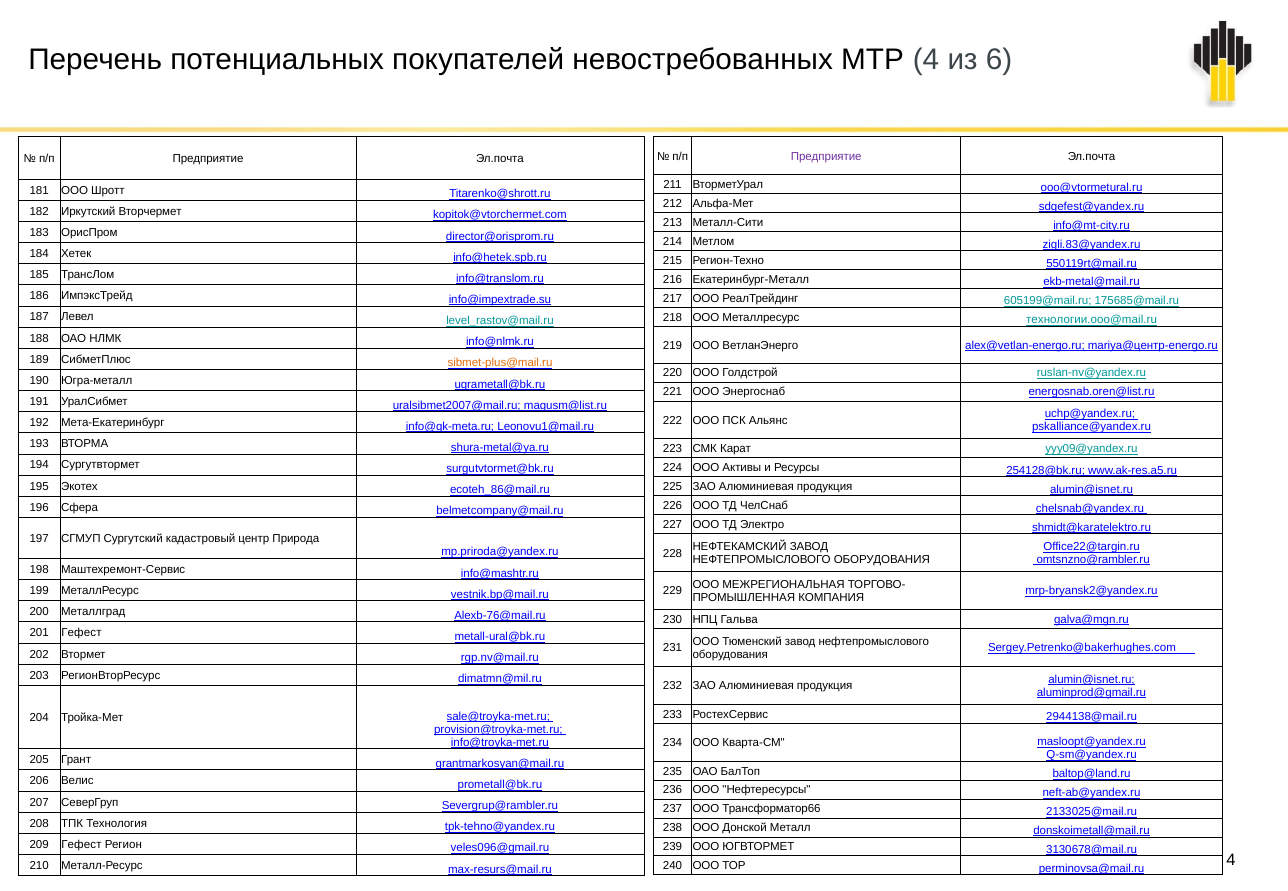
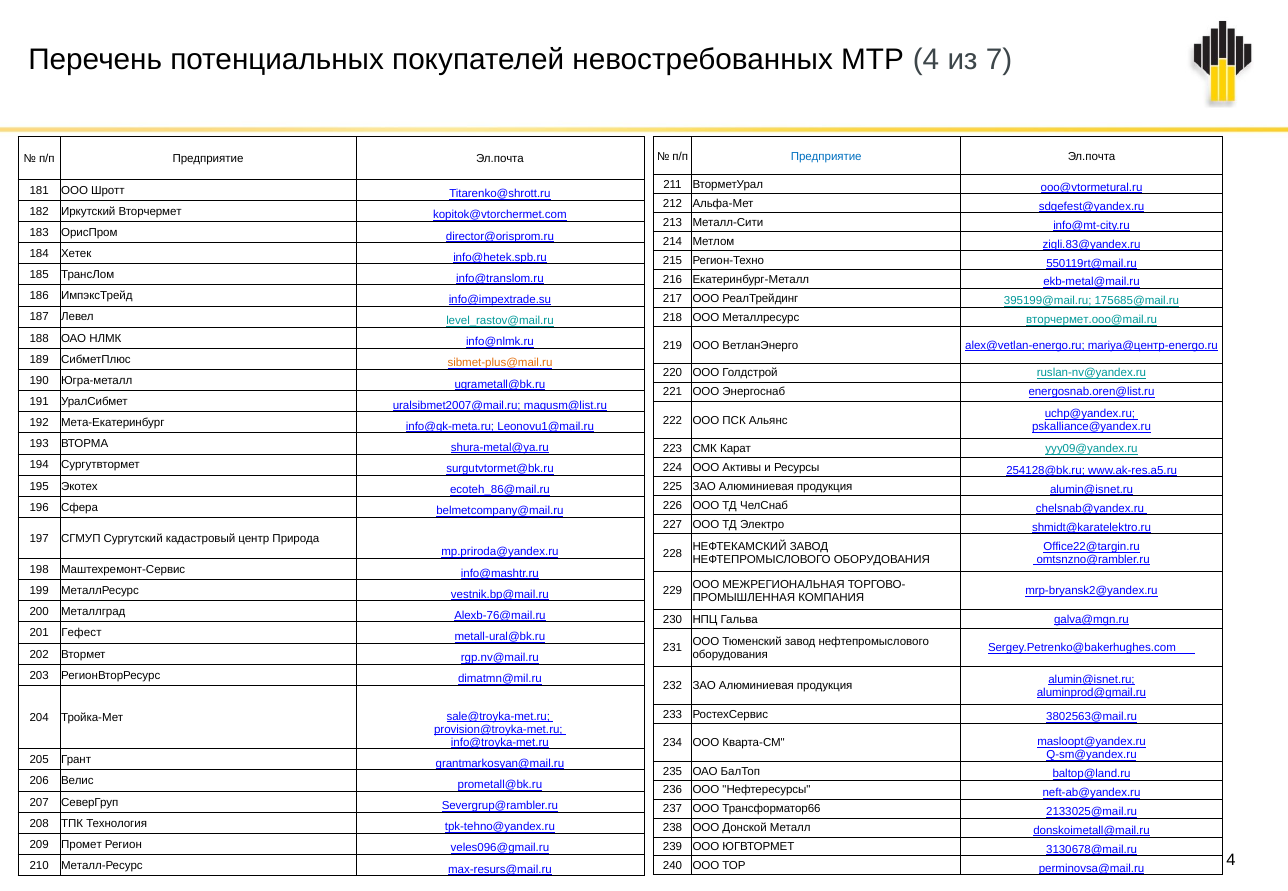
6: 6 -> 7 (999, 59)
Предприятие colour: purple -> blue (826, 157)
605199@mail.ru: 605199@mail.ru -> 395199@mail.ru (1048, 301)
технологии.ooo@mail.ru: технологии.ooo@mail.ru -> вторчермет.ooo@mail.ru (1092, 320)
2944138@mail.ru: 2944138@mail.ru -> 3802563@mail.ru (1092, 718)
209 Гефест: Гефест -> Промет (82, 845)
